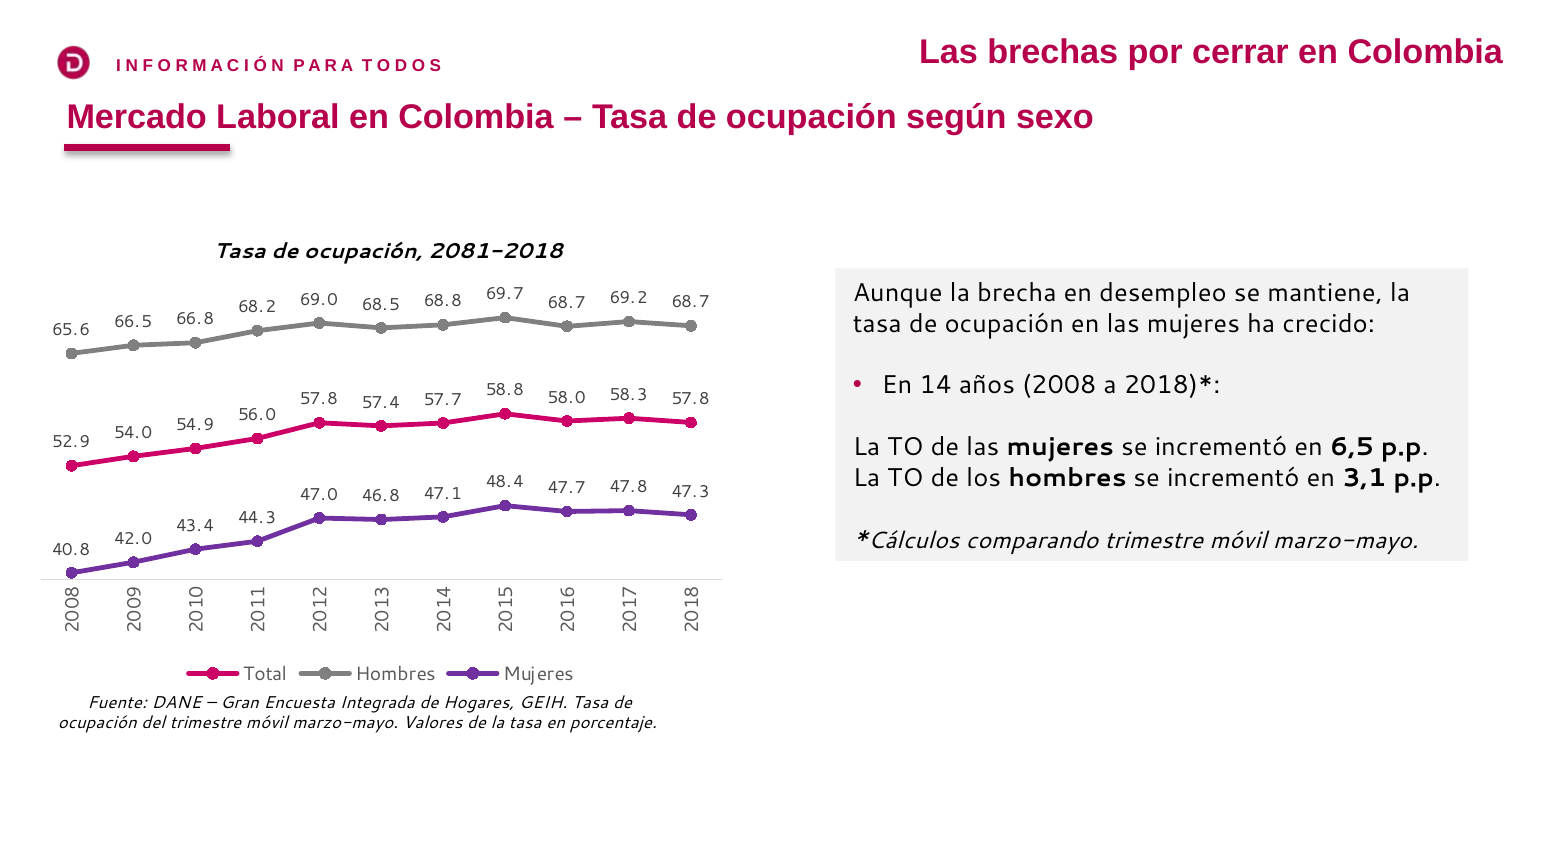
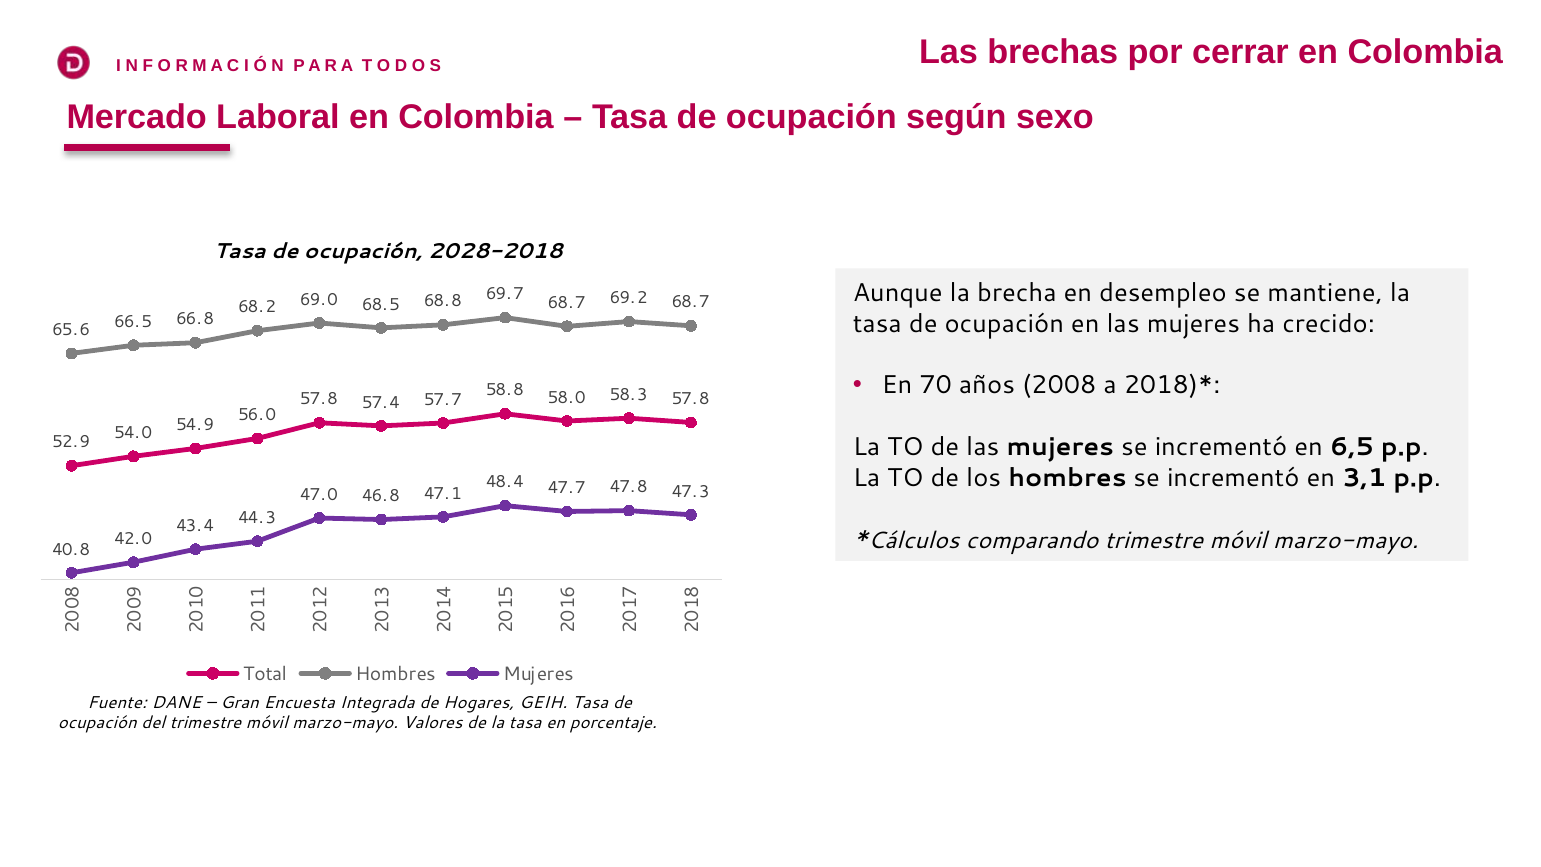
2081-2018: 2081-2018 -> 2028-2018 (496, 252)
14: 14 -> 70 (936, 385)
